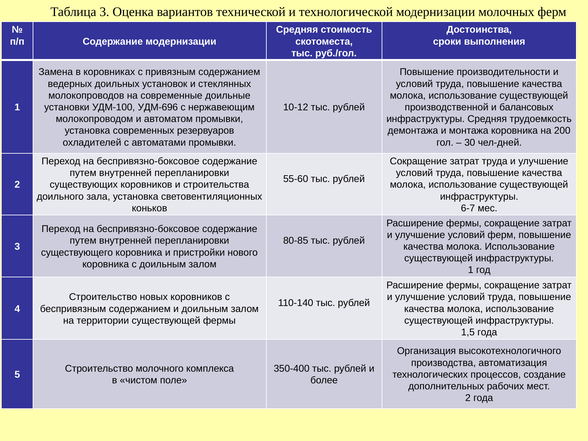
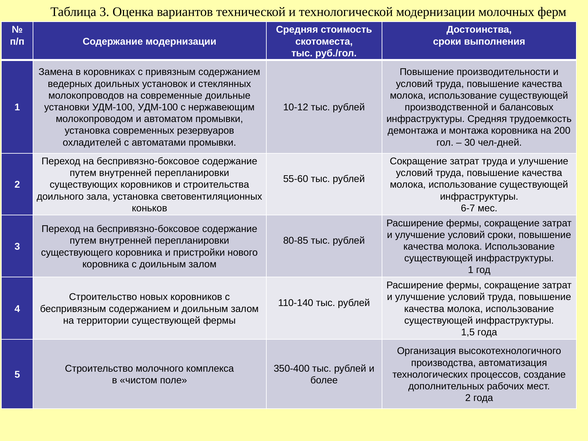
УДМ-100 УДМ-696: УДМ-696 -> УДМ-100 (158, 107)
условий ферм: ферм -> сроки (502, 235)
